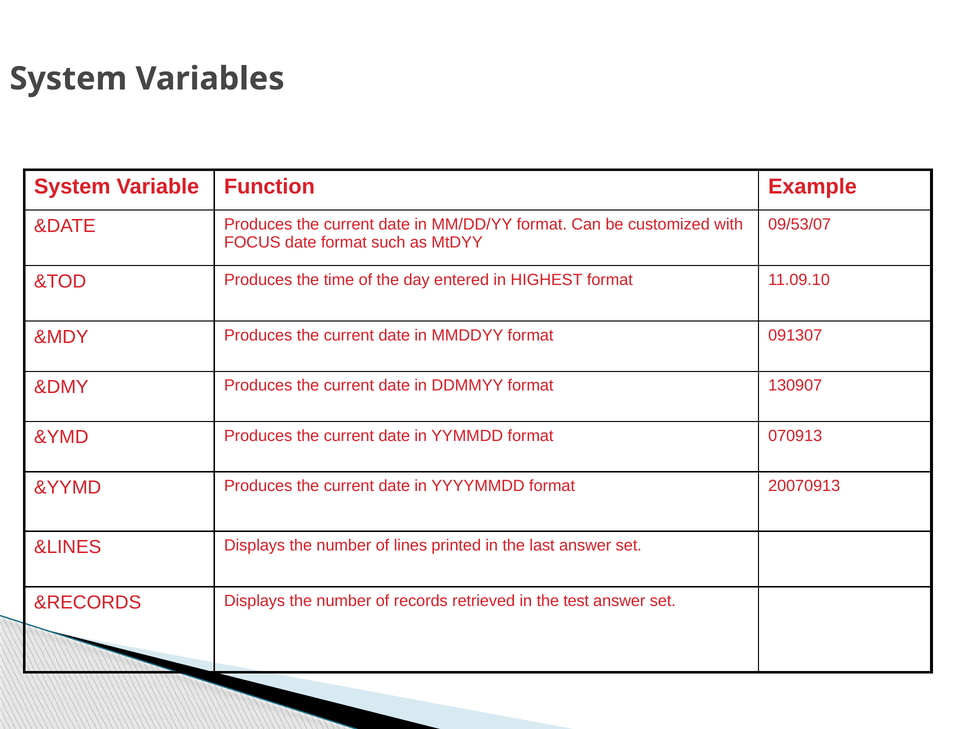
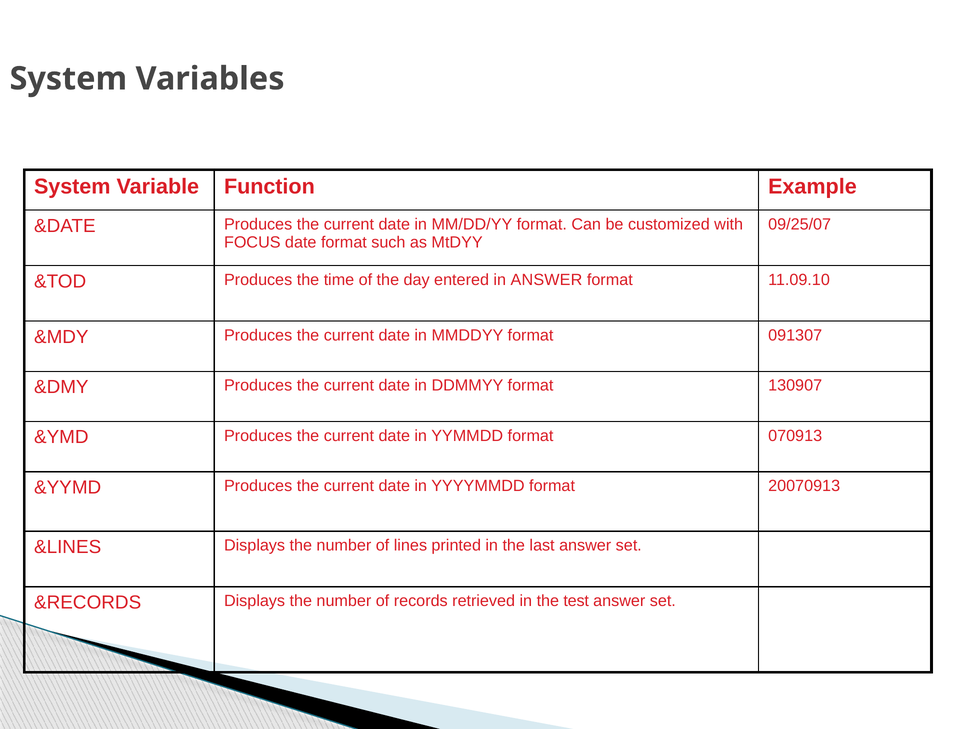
09/53/07: 09/53/07 -> 09/25/07 (800, 224)
in HIGHEST: HIGHEST -> ANSWER (546, 280)
